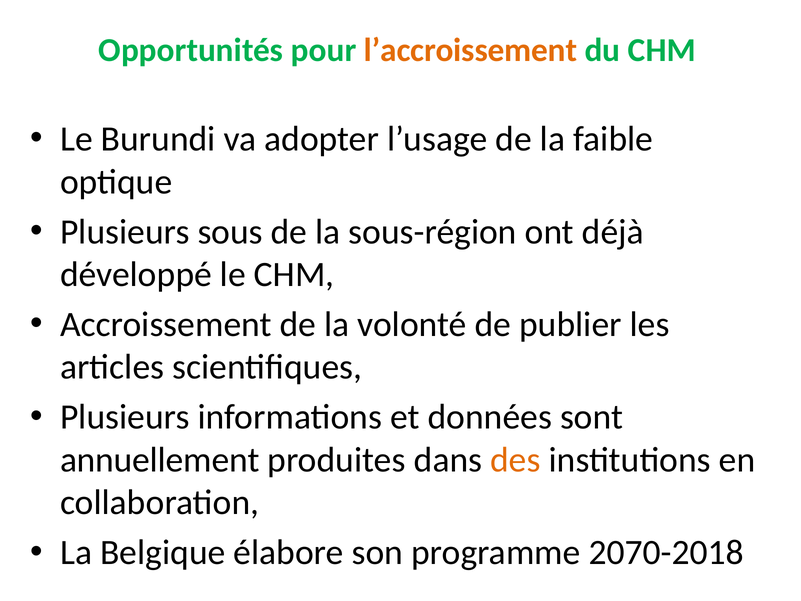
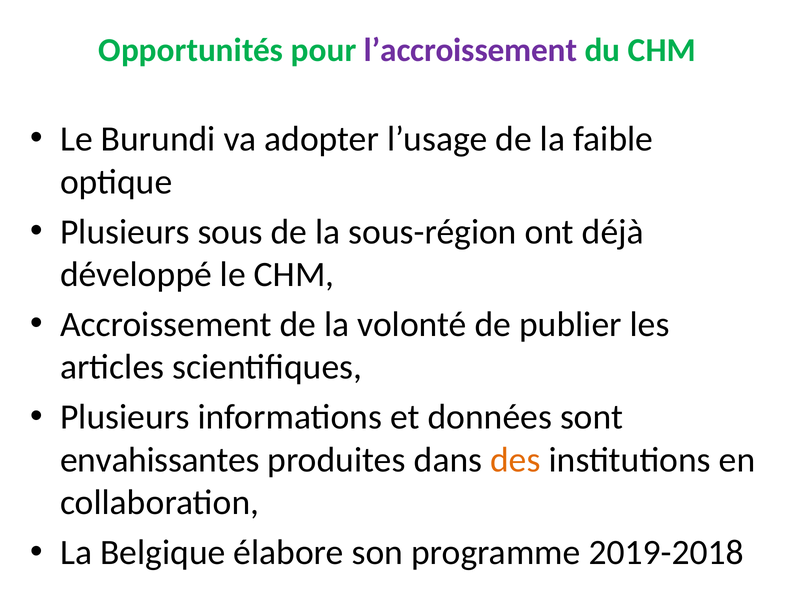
l’accroissement colour: orange -> purple (470, 50)
annuellement: annuellement -> envahissantes (160, 460)
2070-2018: 2070-2018 -> 2019-2018 (666, 552)
